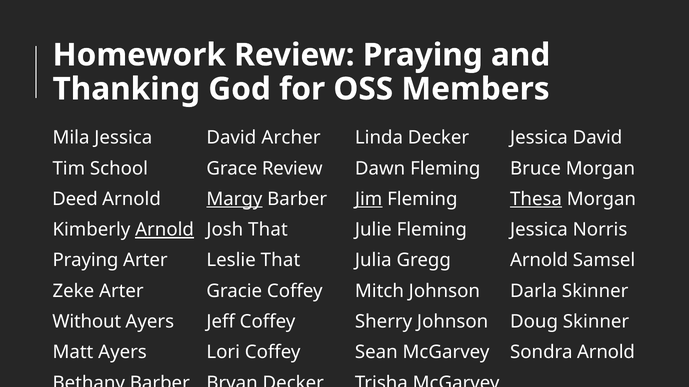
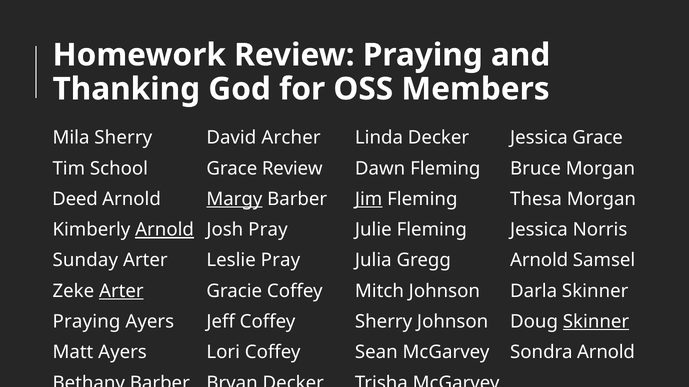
Mila Jessica: Jessica -> Sherry (123, 138)
Decker Jessica David: David -> Grace (598, 138)
Thesa underline: present -> none (536, 199)
Josh That: That -> Pray (268, 230)
Praying: Praying -> Sunday (85, 261)
Leslie That: That -> Pray (280, 261)
Arter underline: none -> present (121, 291)
Without: Without -> Praying (87, 322)
Skinner underline: none -> present (596, 322)
